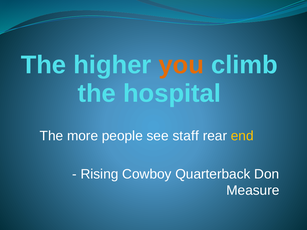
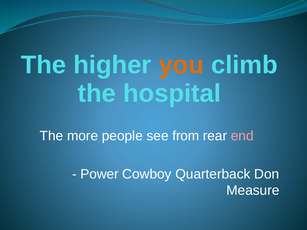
staff: staff -> from (186, 136)
end colour: yellow -> pink (242, 136)
Rising: Rising -> Power (100, 174)
